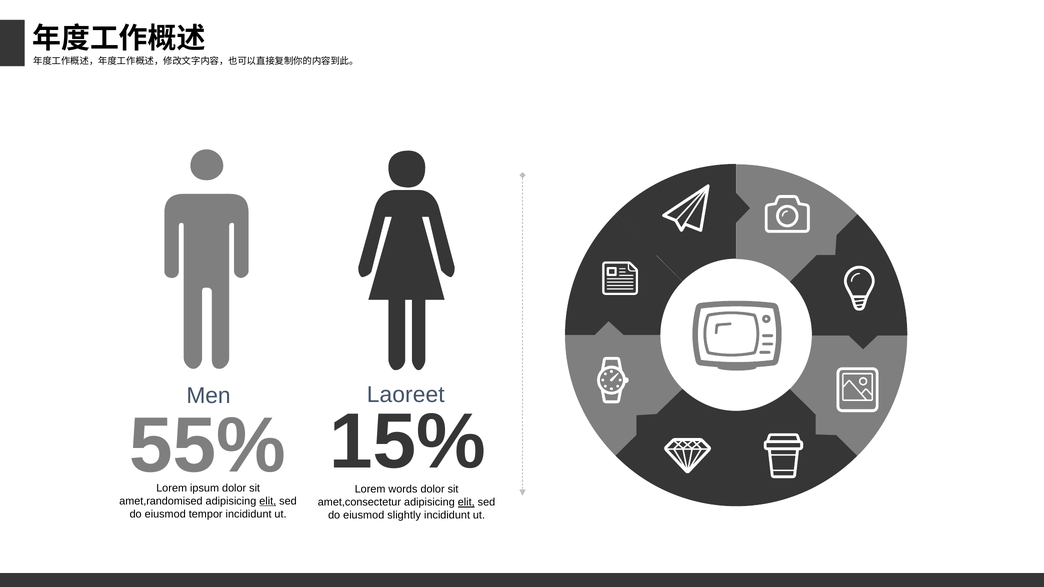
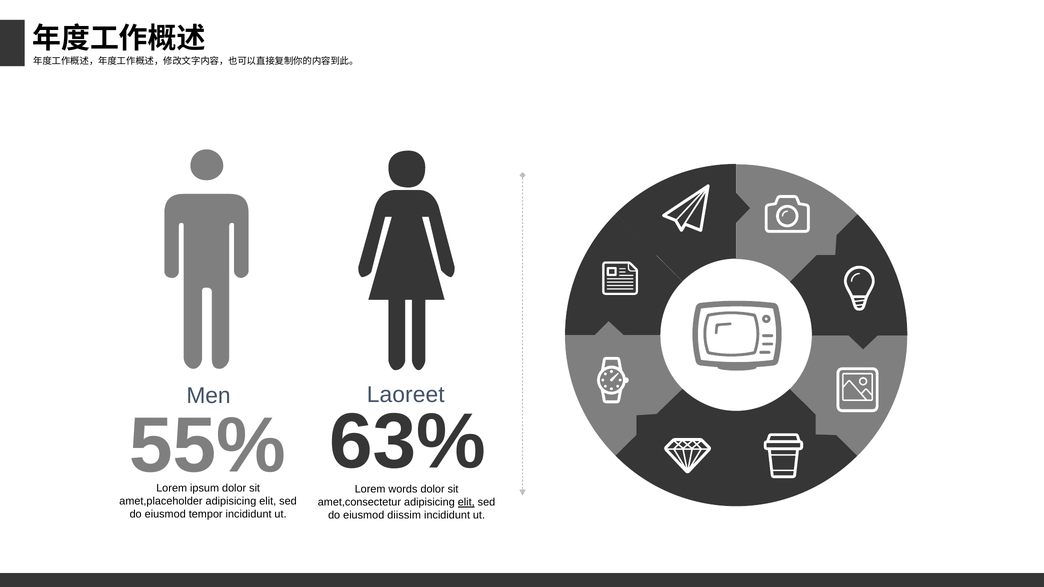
15%: 15% -> 63% (408, 442)
amet,randomised: amet,randomised -> amet,placeholder (161, 501)
elit underline: present -> none (268, 501)
slightly: slightly -> diissim (404, 516)
